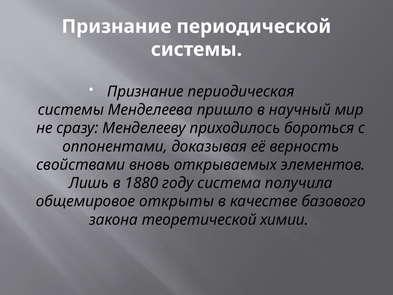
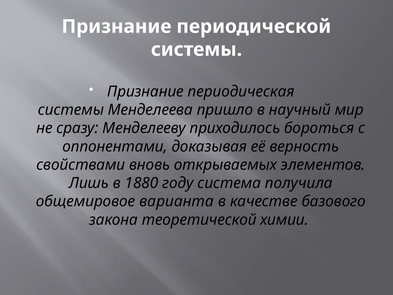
открыты: открыты -> варианта (177, 201)
